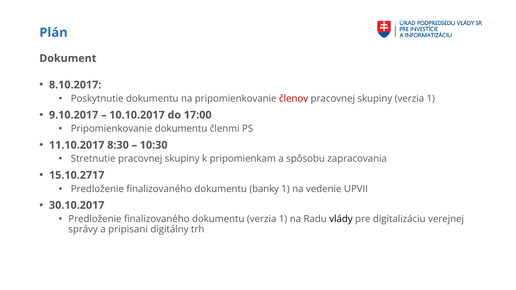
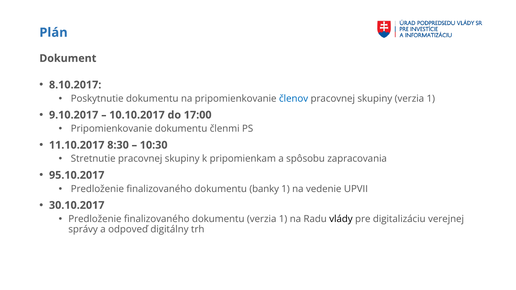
členov colour: red -> blue (294, 99)
15.10.2717: 15.10.2717 -> 95.10.2017 (77, 175)
pripisani: pripisani -> odpoveď (128, 230)
